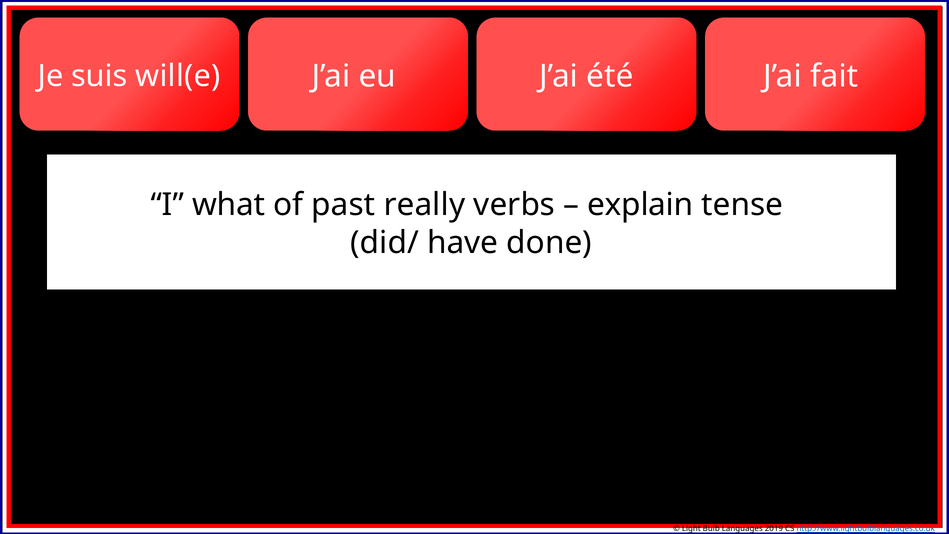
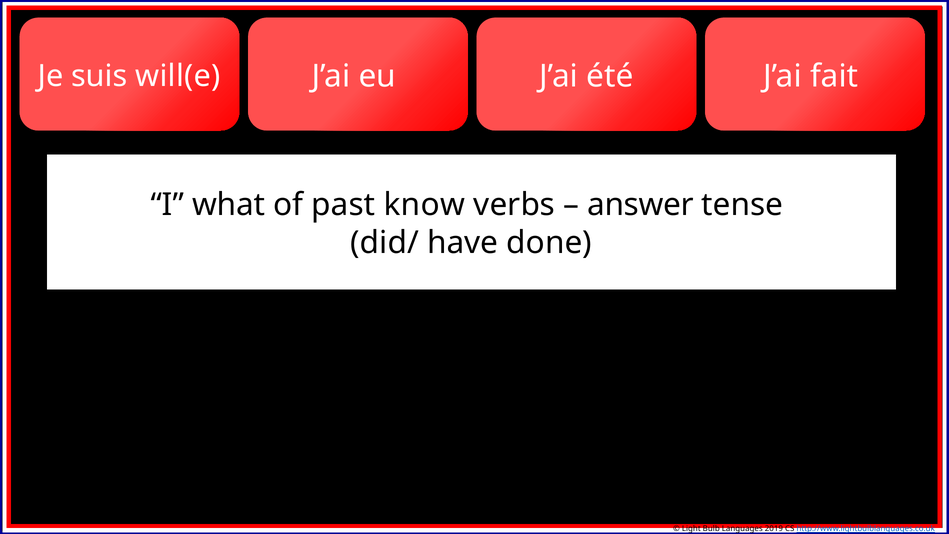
really: really -> know (424, 205)
explain: explain -> answer (640, 205)
